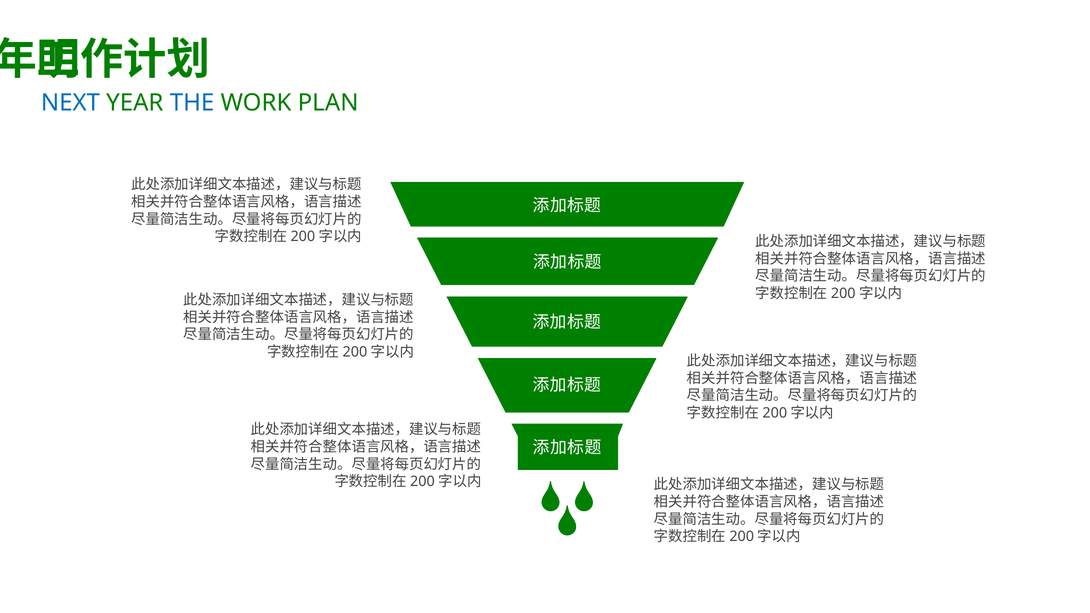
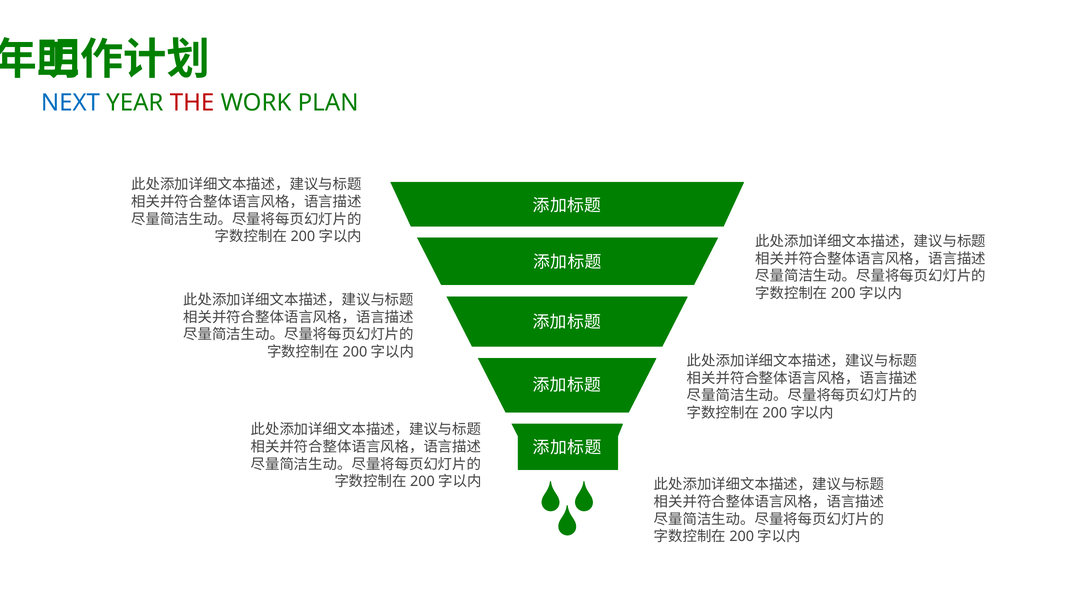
THE colour: blue -> red (192, 103)
